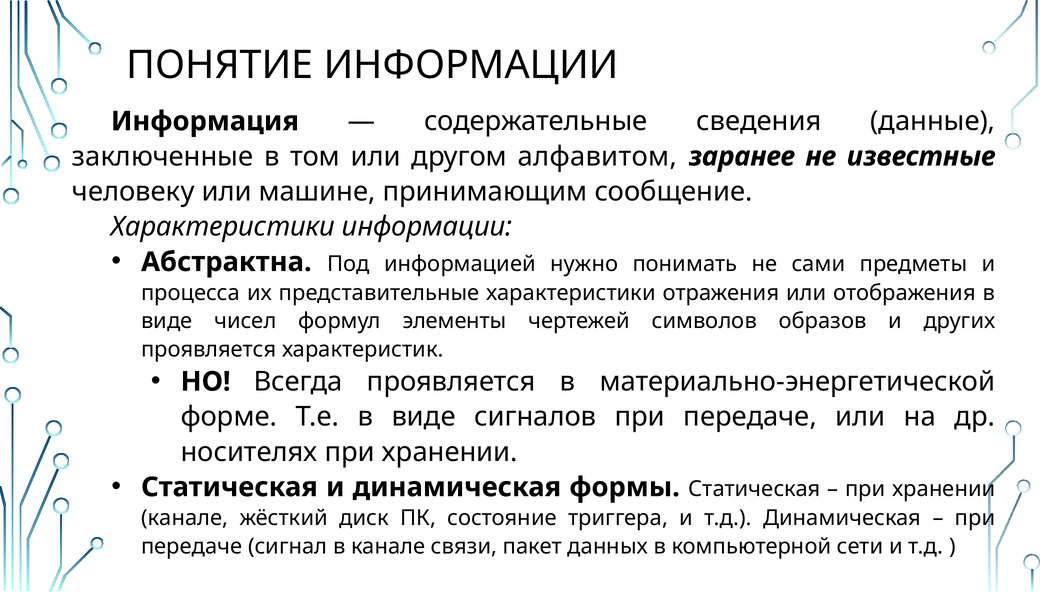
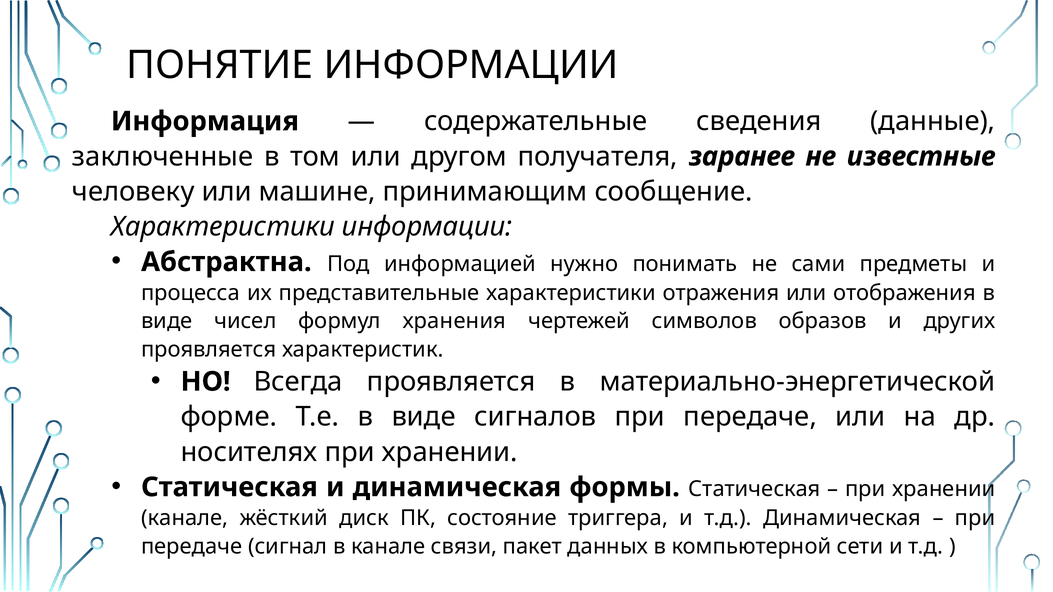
алфавитом: алфавитом -> получателя (598, 157)
элементы: элементы -> хранения (454, 321)
